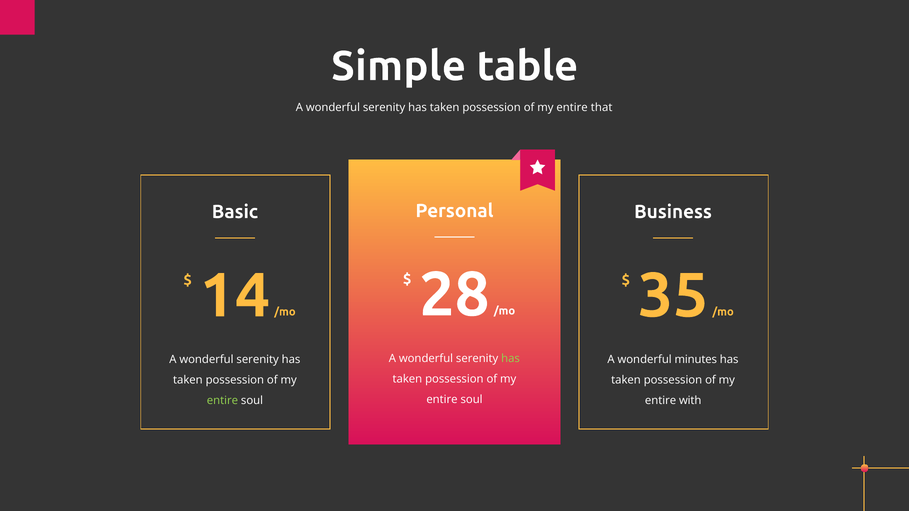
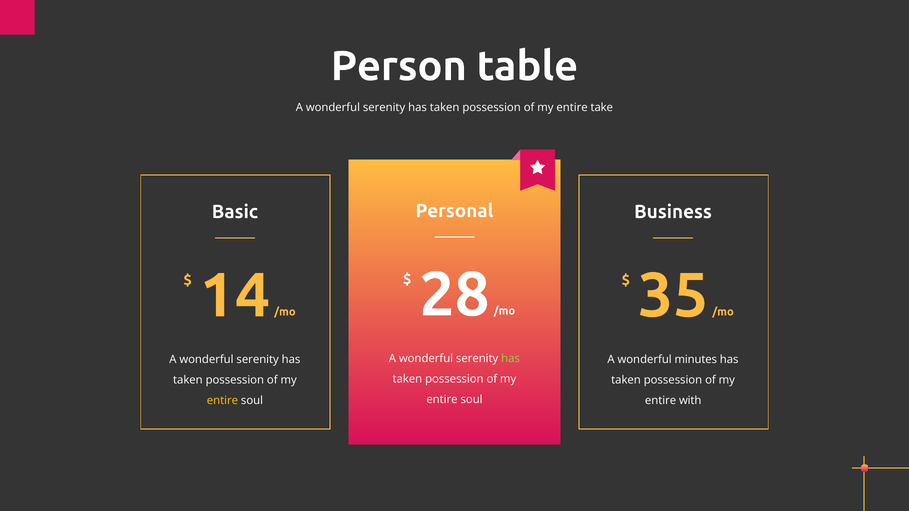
Simple: Simple -> Person (399, 66)
that: that -> take (602, 107)
entire colour: light green -> yellow (222, 401)
